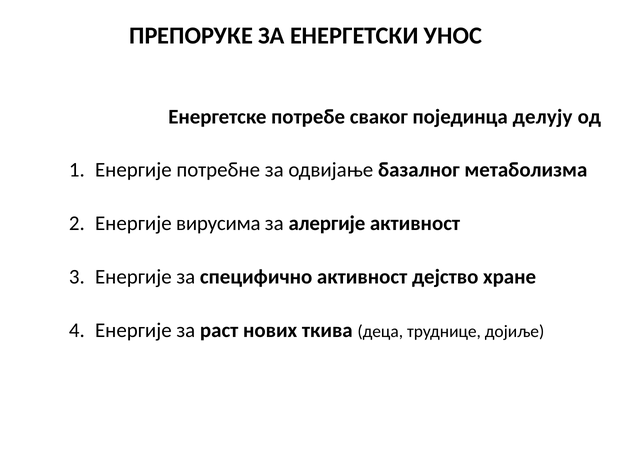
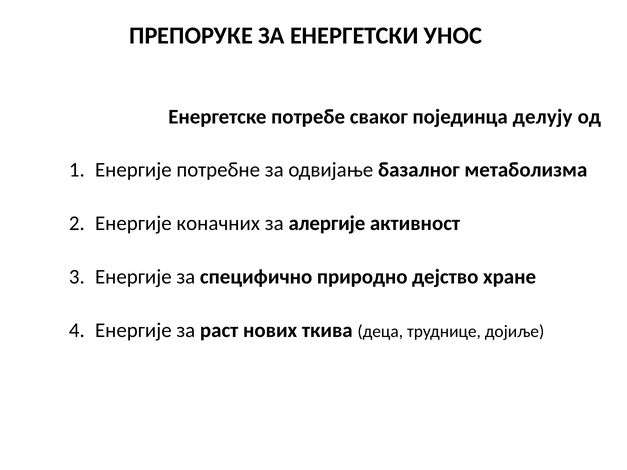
вирусима: вирусима -> коначних (218, 224)
специфично активност: активност -> природно (362, 277)
